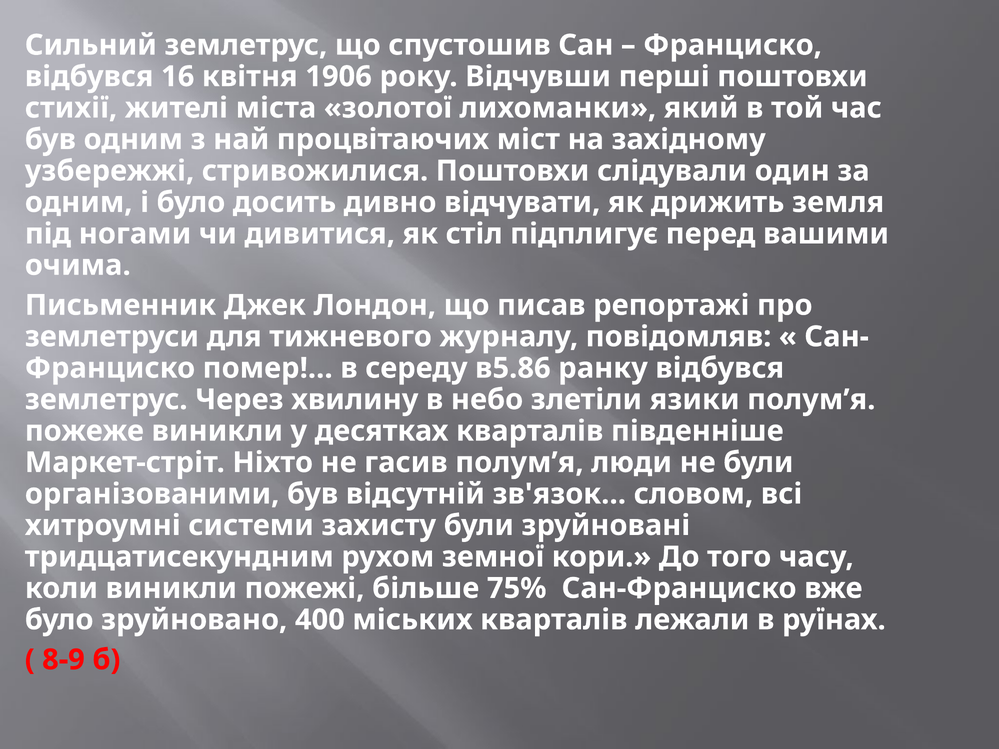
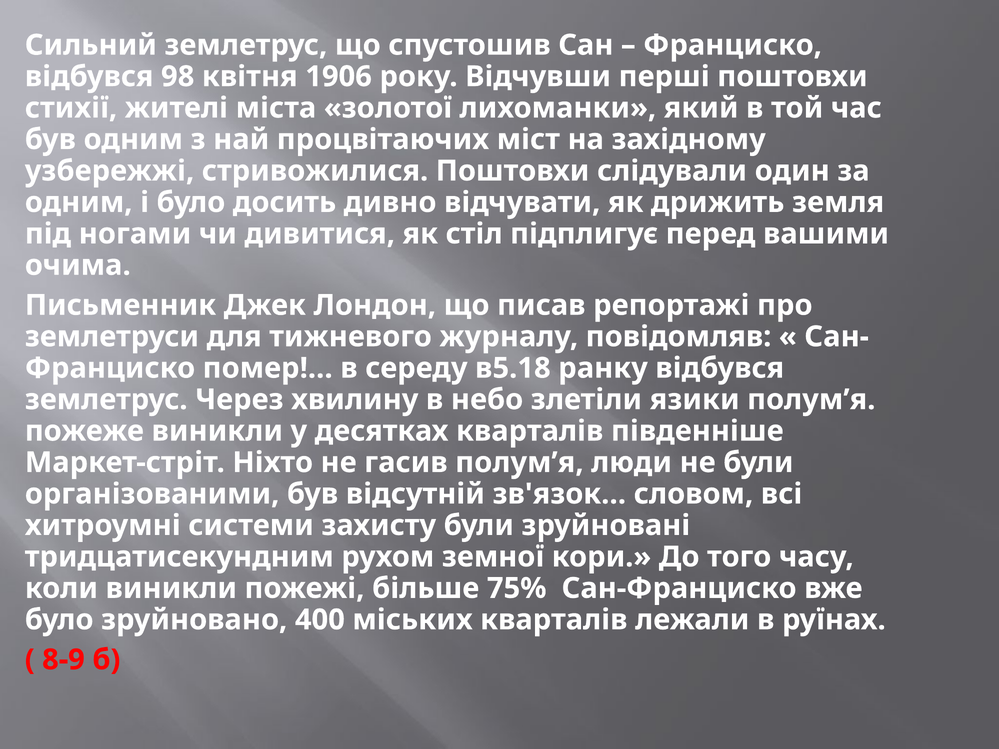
16: 16 -> 98 (178, 77)
в5.86: в5.86 -> в5.18 (513, 368)
